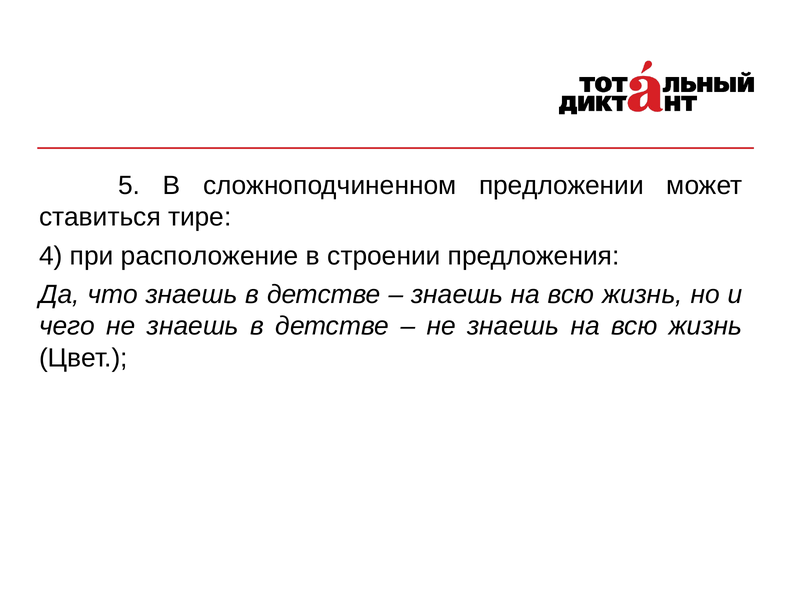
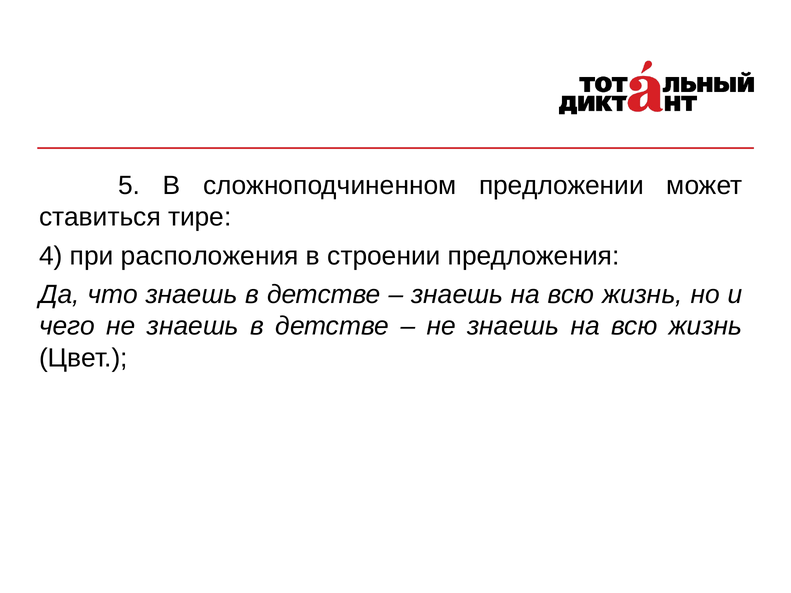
расположение: расположение -> расположения (210, 256)
